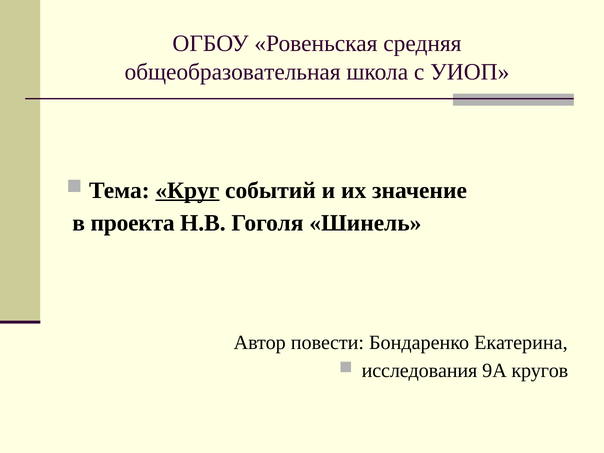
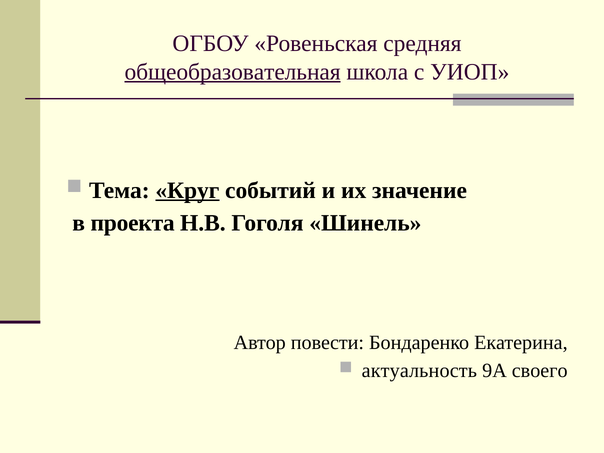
общеобразовательная underline: none -> present (233, 72)
исследования: исследования -> актуальность (419, 371)
кругов: кругов -> своего (540, 371)
